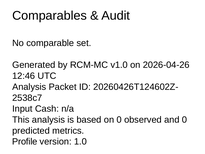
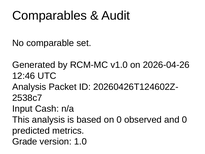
Profile: Profile -> Grade (25, 141)
